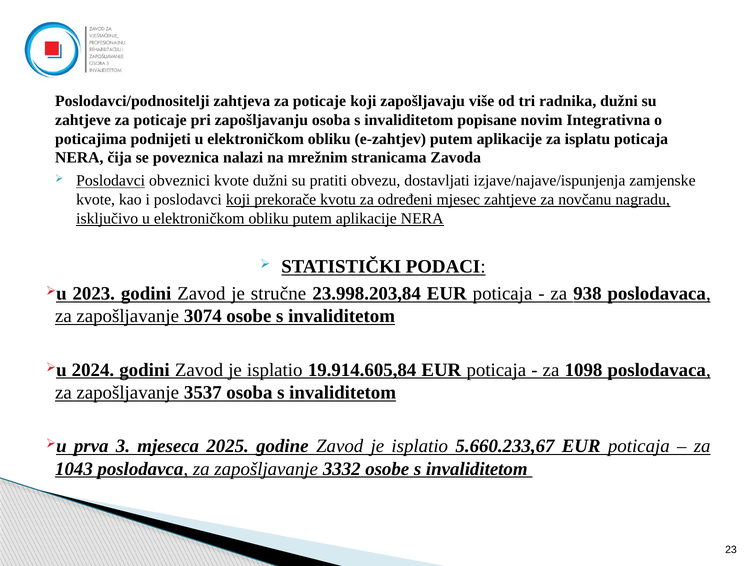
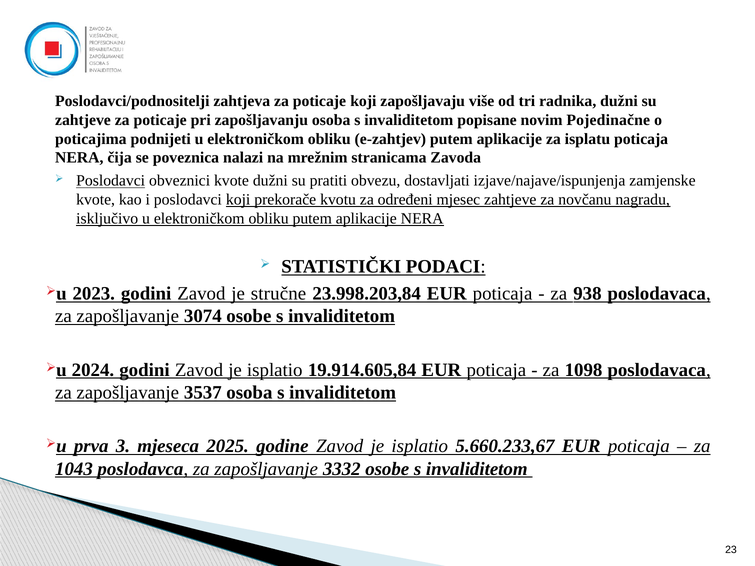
Integrativna: Integrativna -> Pojedinačne (608, 120)
